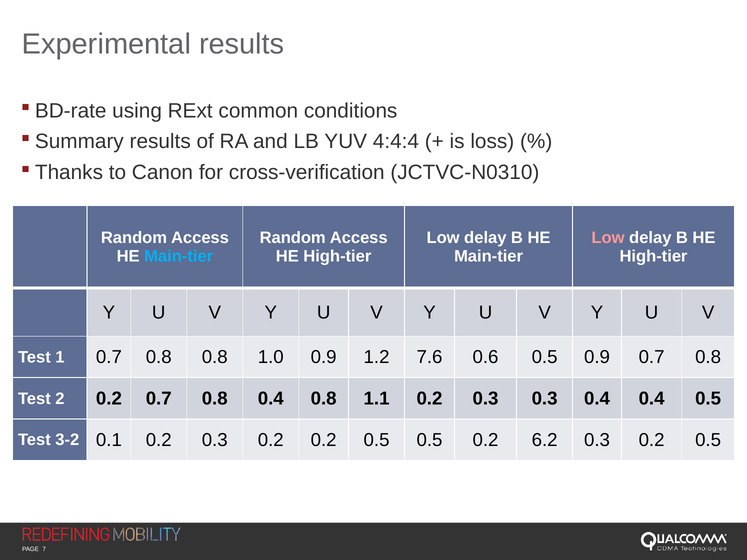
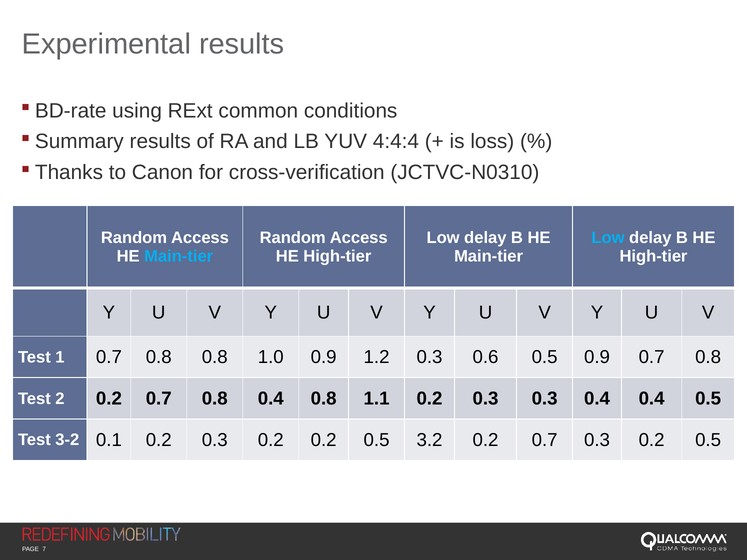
Low colour: pink -> light blue (608, 238)
1.2 7.6: 7.6 -> 0.3 (429, 357)
0.5 0.5: 0.5 -> 3.2 (429, 440)
6.2: 6.2 -> 0.7 (545, 440)
